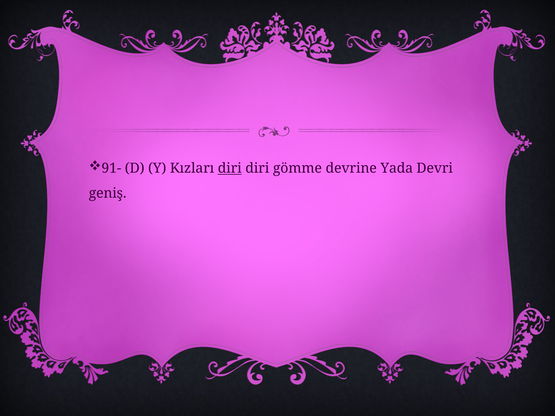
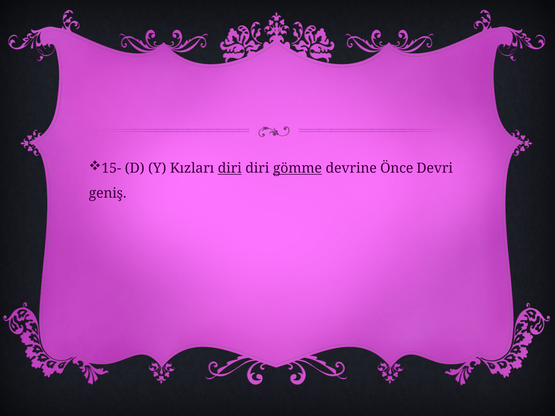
91-: 91- -> 15- (111, 168)
gömme underline: none -> present (297, 168)
Yada: Yada -> Önce (397, 168)
